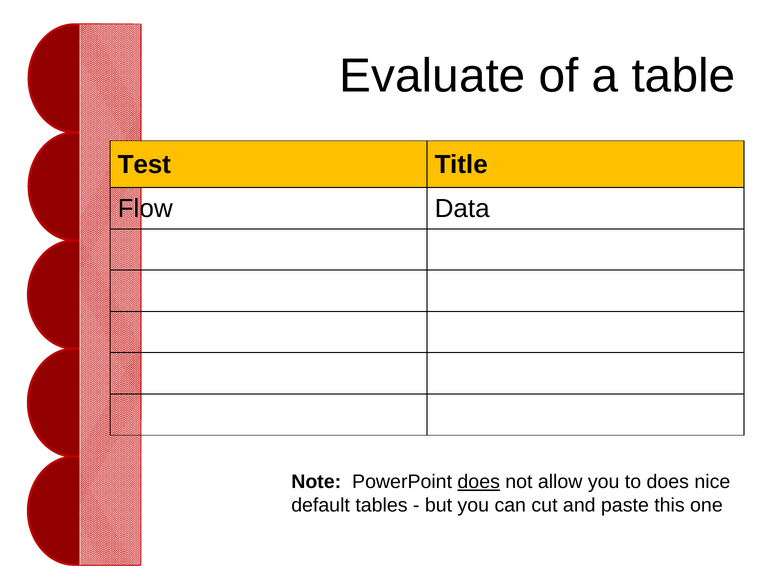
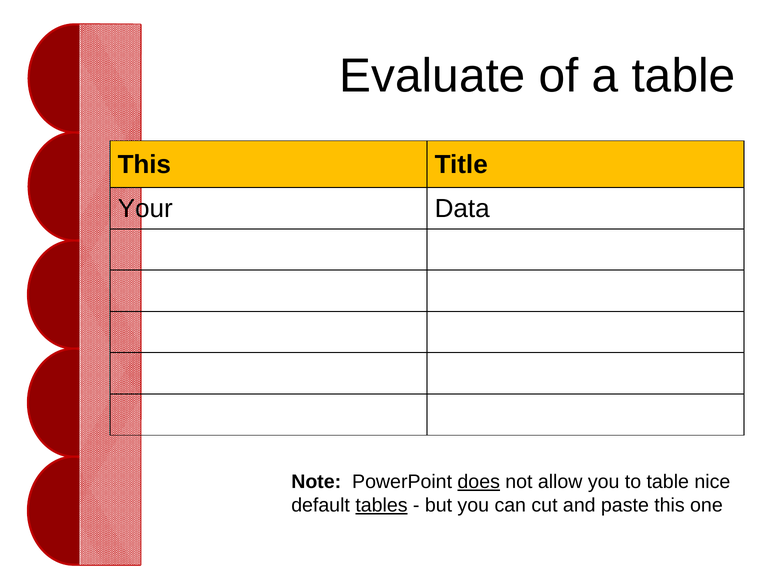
Test: Test -> This (144, 165)
Flow: Flow -> Your (145, 209)
to does: does -> table (668, 482)
tables underline: none -> present (381, 506)
